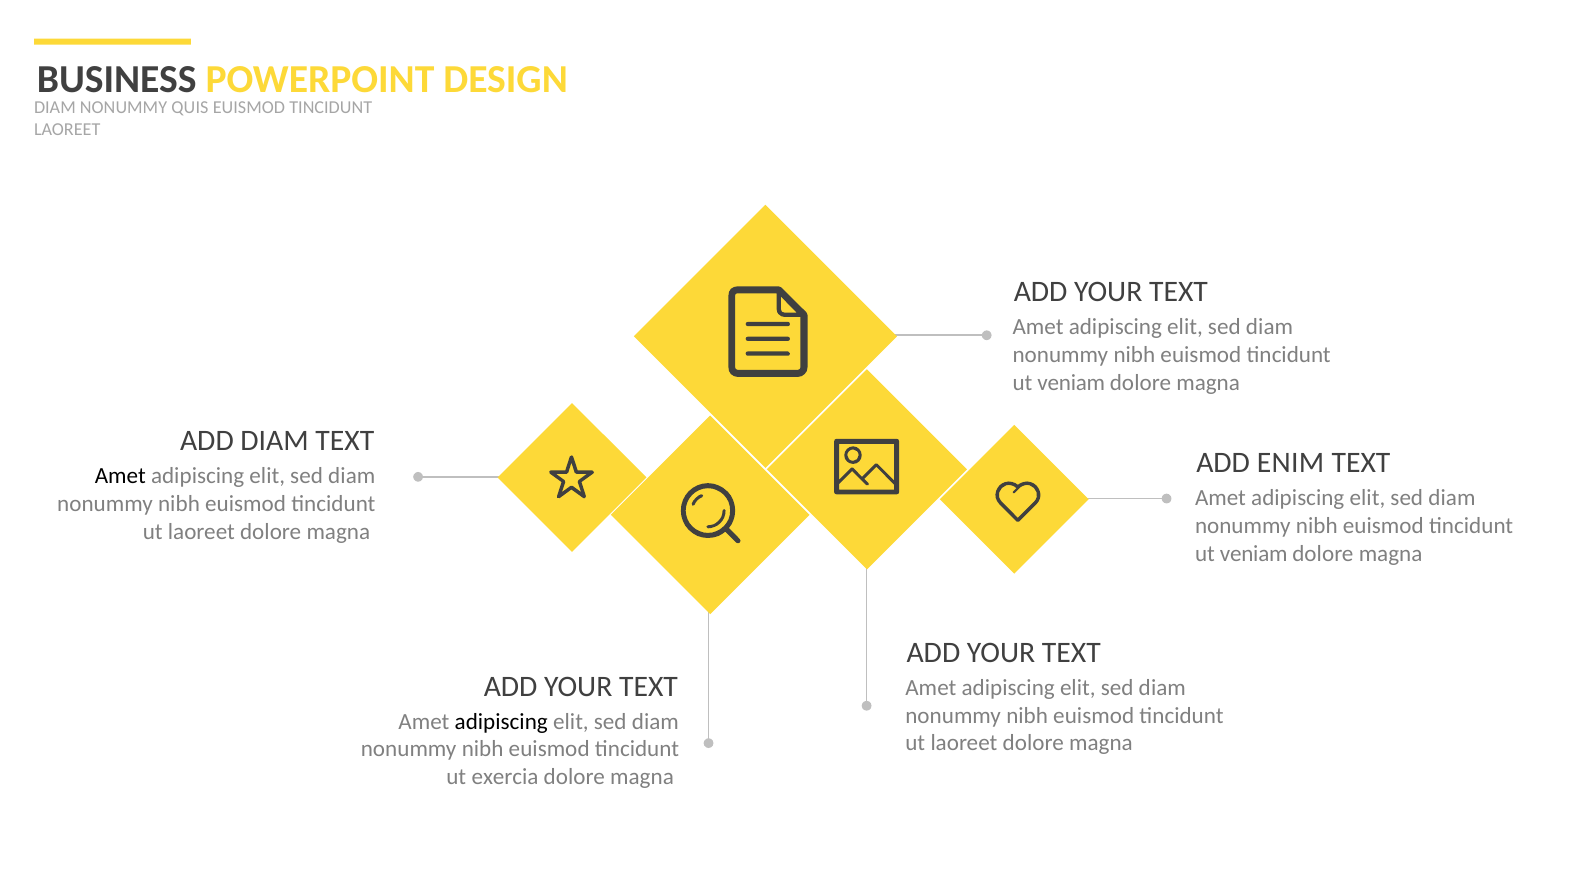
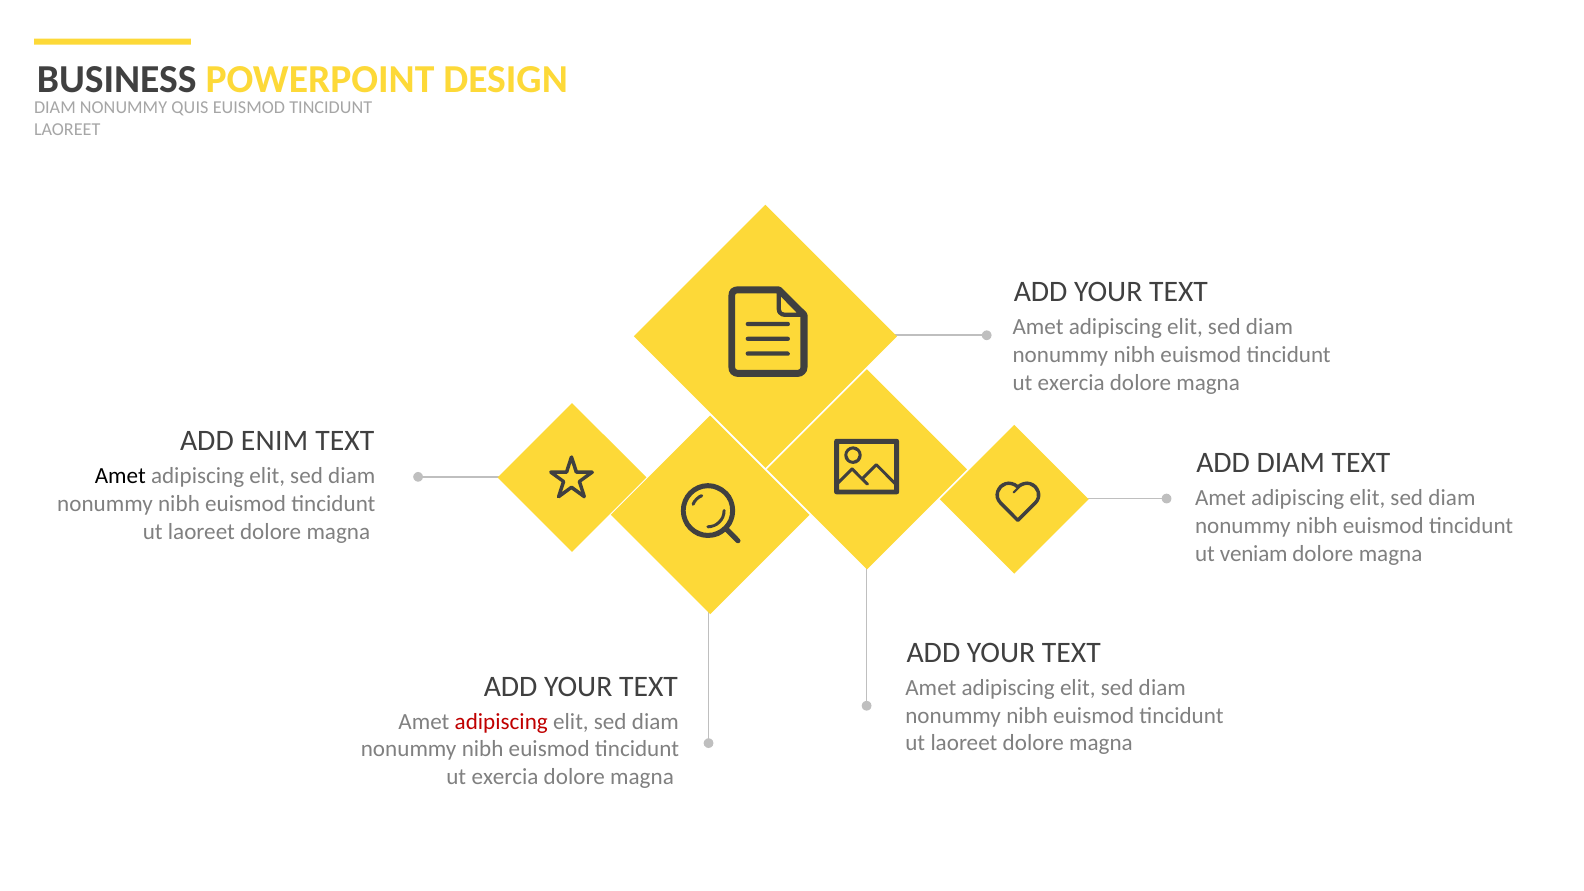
veniam: veniam -> exercia (1071, 383)
ADD DIAM: DIAM -> ENIM (274, 441)
ADD ENIM: ENIM -> DIAM (1291, 463)
adipiscing colour: black -> red (501, 721)
